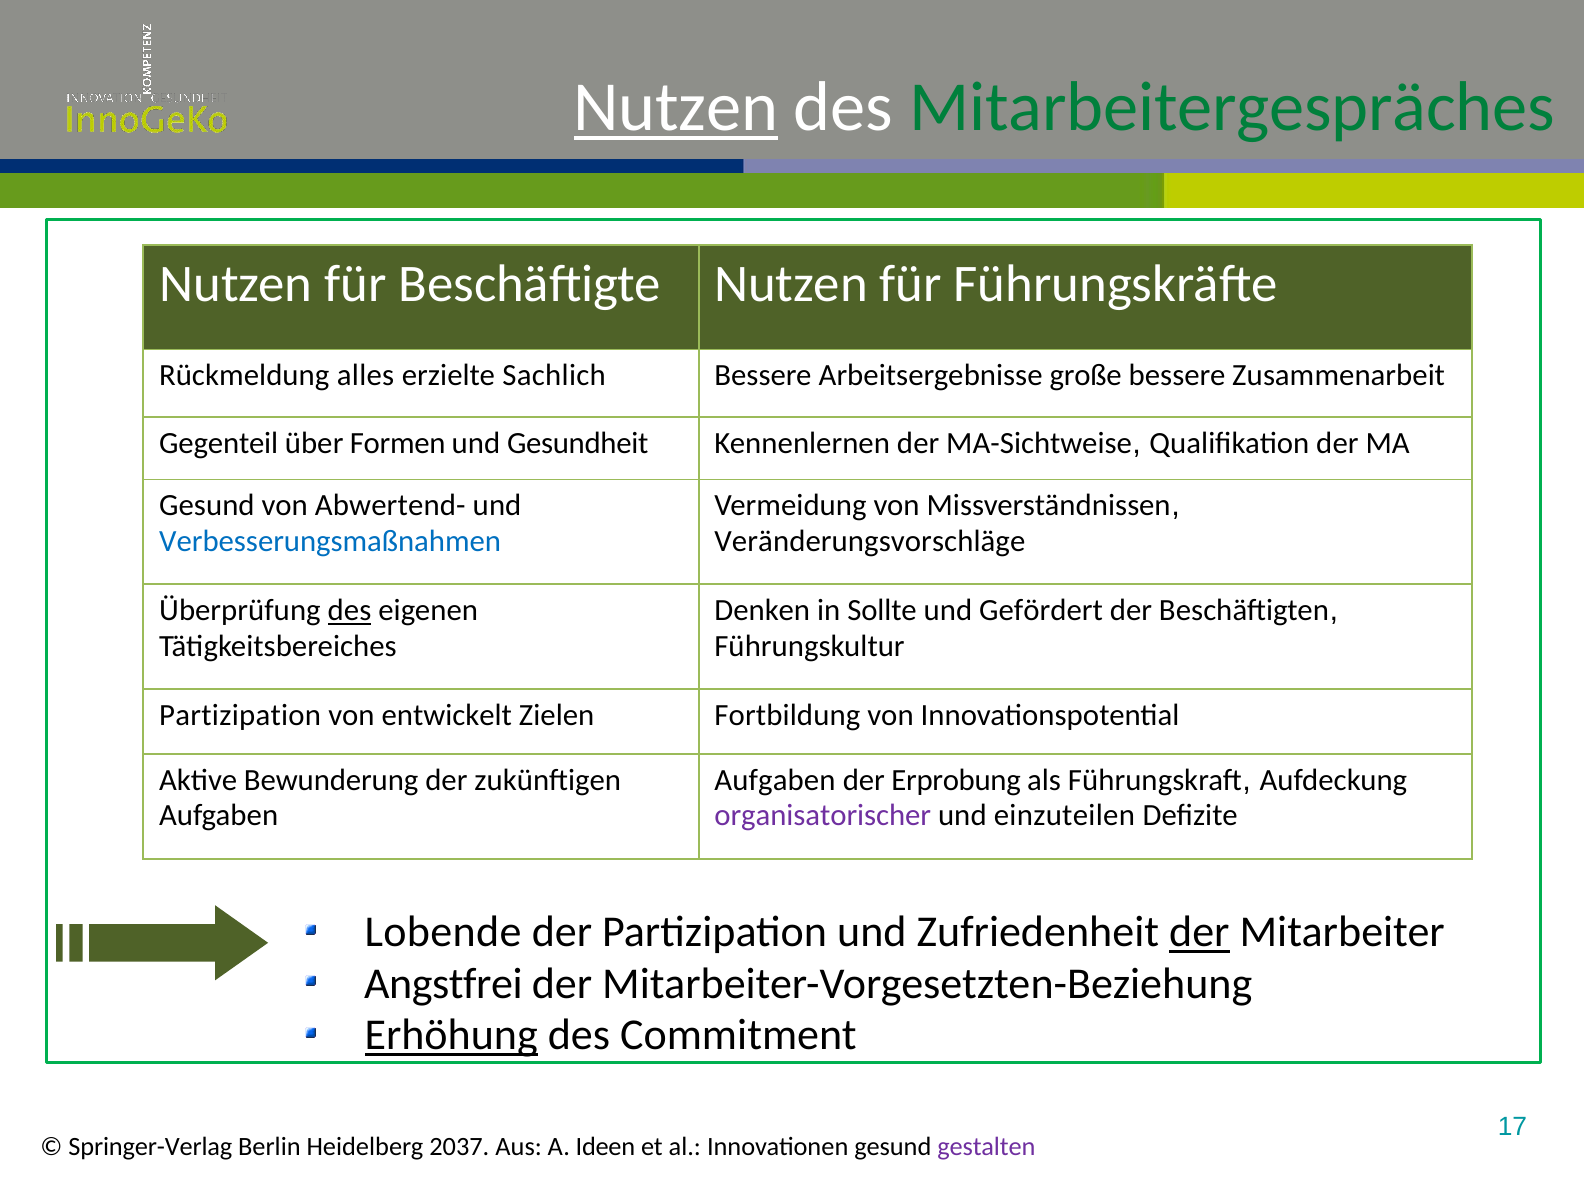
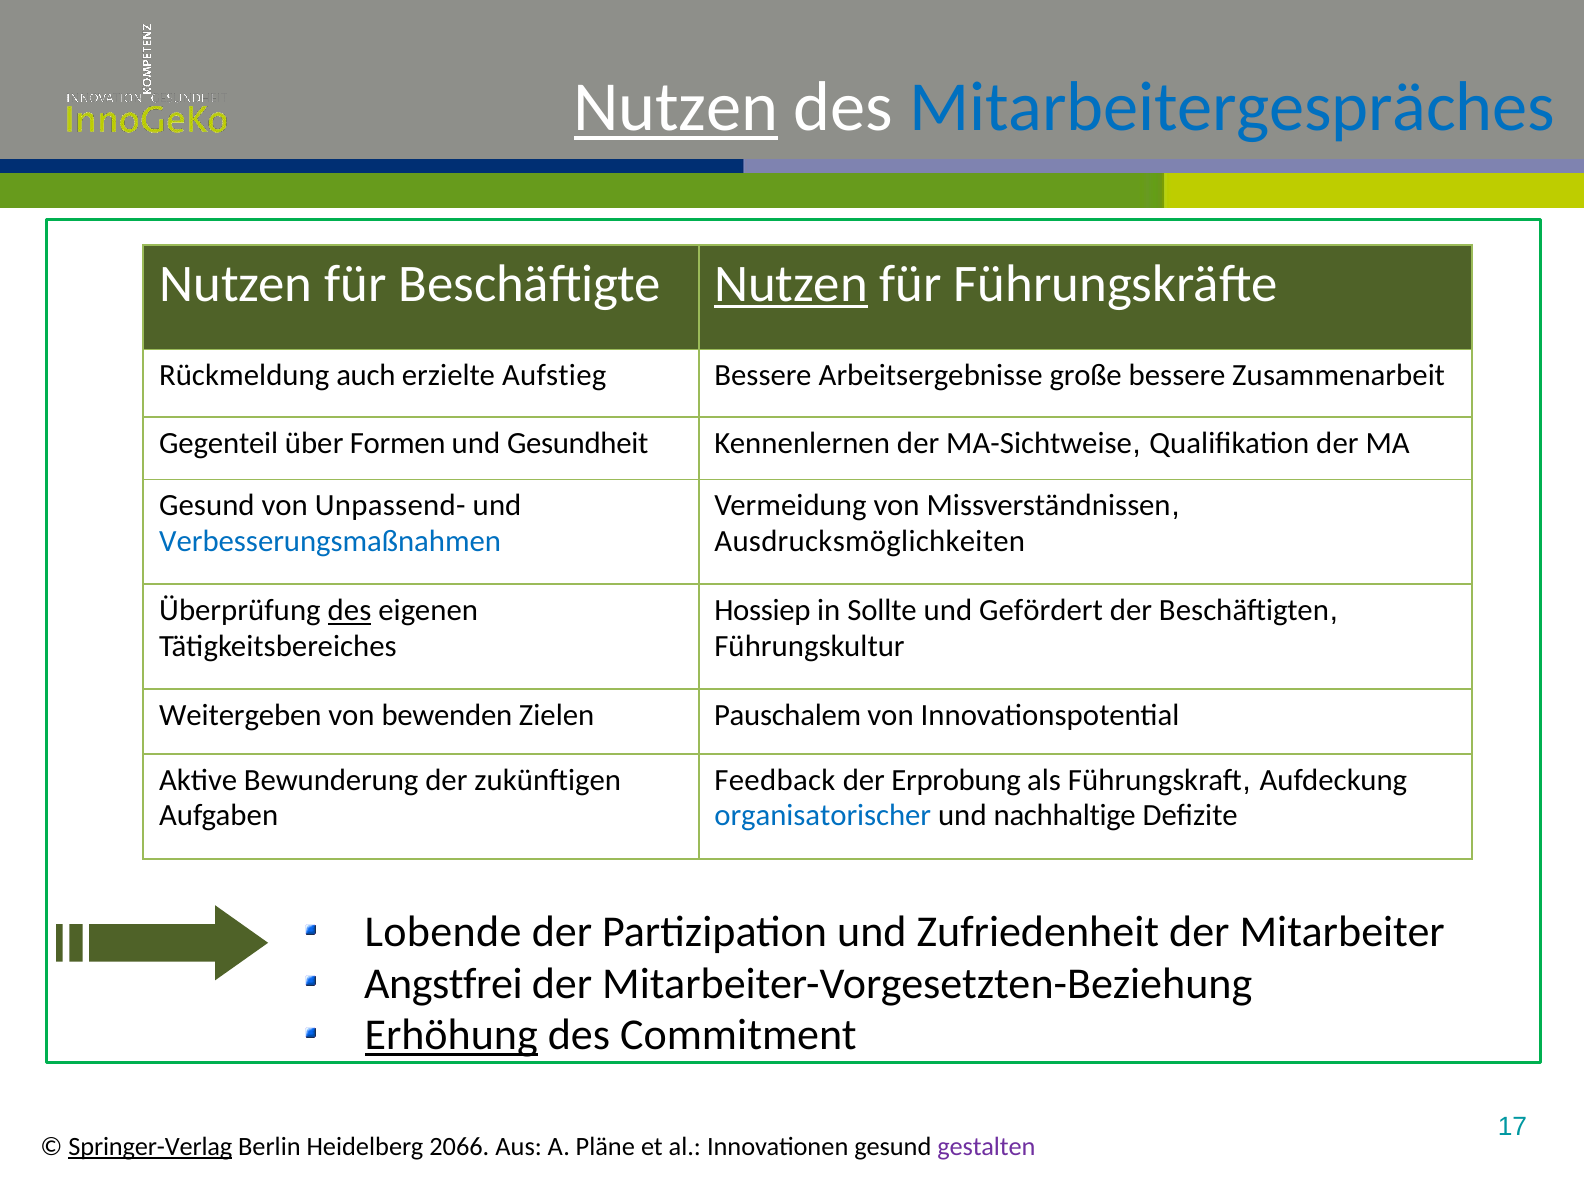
Mitarbeitergespräches colour: green -> blue (1232, 108)
Nutzen underline: none -> present (791, 284)
alles: alles -> auch (366, 376)
Sachlich: Sachlich -> Aufstieg (554, 376)
Abwertend-: Abwertend- -> Unpassend- (390, 506)
Veränderungsvorschläge: Veränderungsvorschläge -> Ausdrucksmöglichkeiten (870, 541)
Denken: Denken -> Hossiep (762, 610)
Partizipation: Partizipation -> Weitergeben (240, 715)
entwickelt: entwickelt -> bewenden (447, 715)
Fortbildung: Fortbildung -> Pauschalem (788, 715)
Aufgaben: Aufgaben -> Feedback (775, 780)
organisatorischer colour: purple -> blue (823, 816)
einzuteilen: einzuteilen -> nachhaltige (1065, 816)
der underline: present -> none (1199, 932)
Springer-Verlag underline: none -> present (150, 1147)
2037: 2037 -> 2066 (459, 1147)
Ideen: Ideen -> Pläne (605, 1147)
